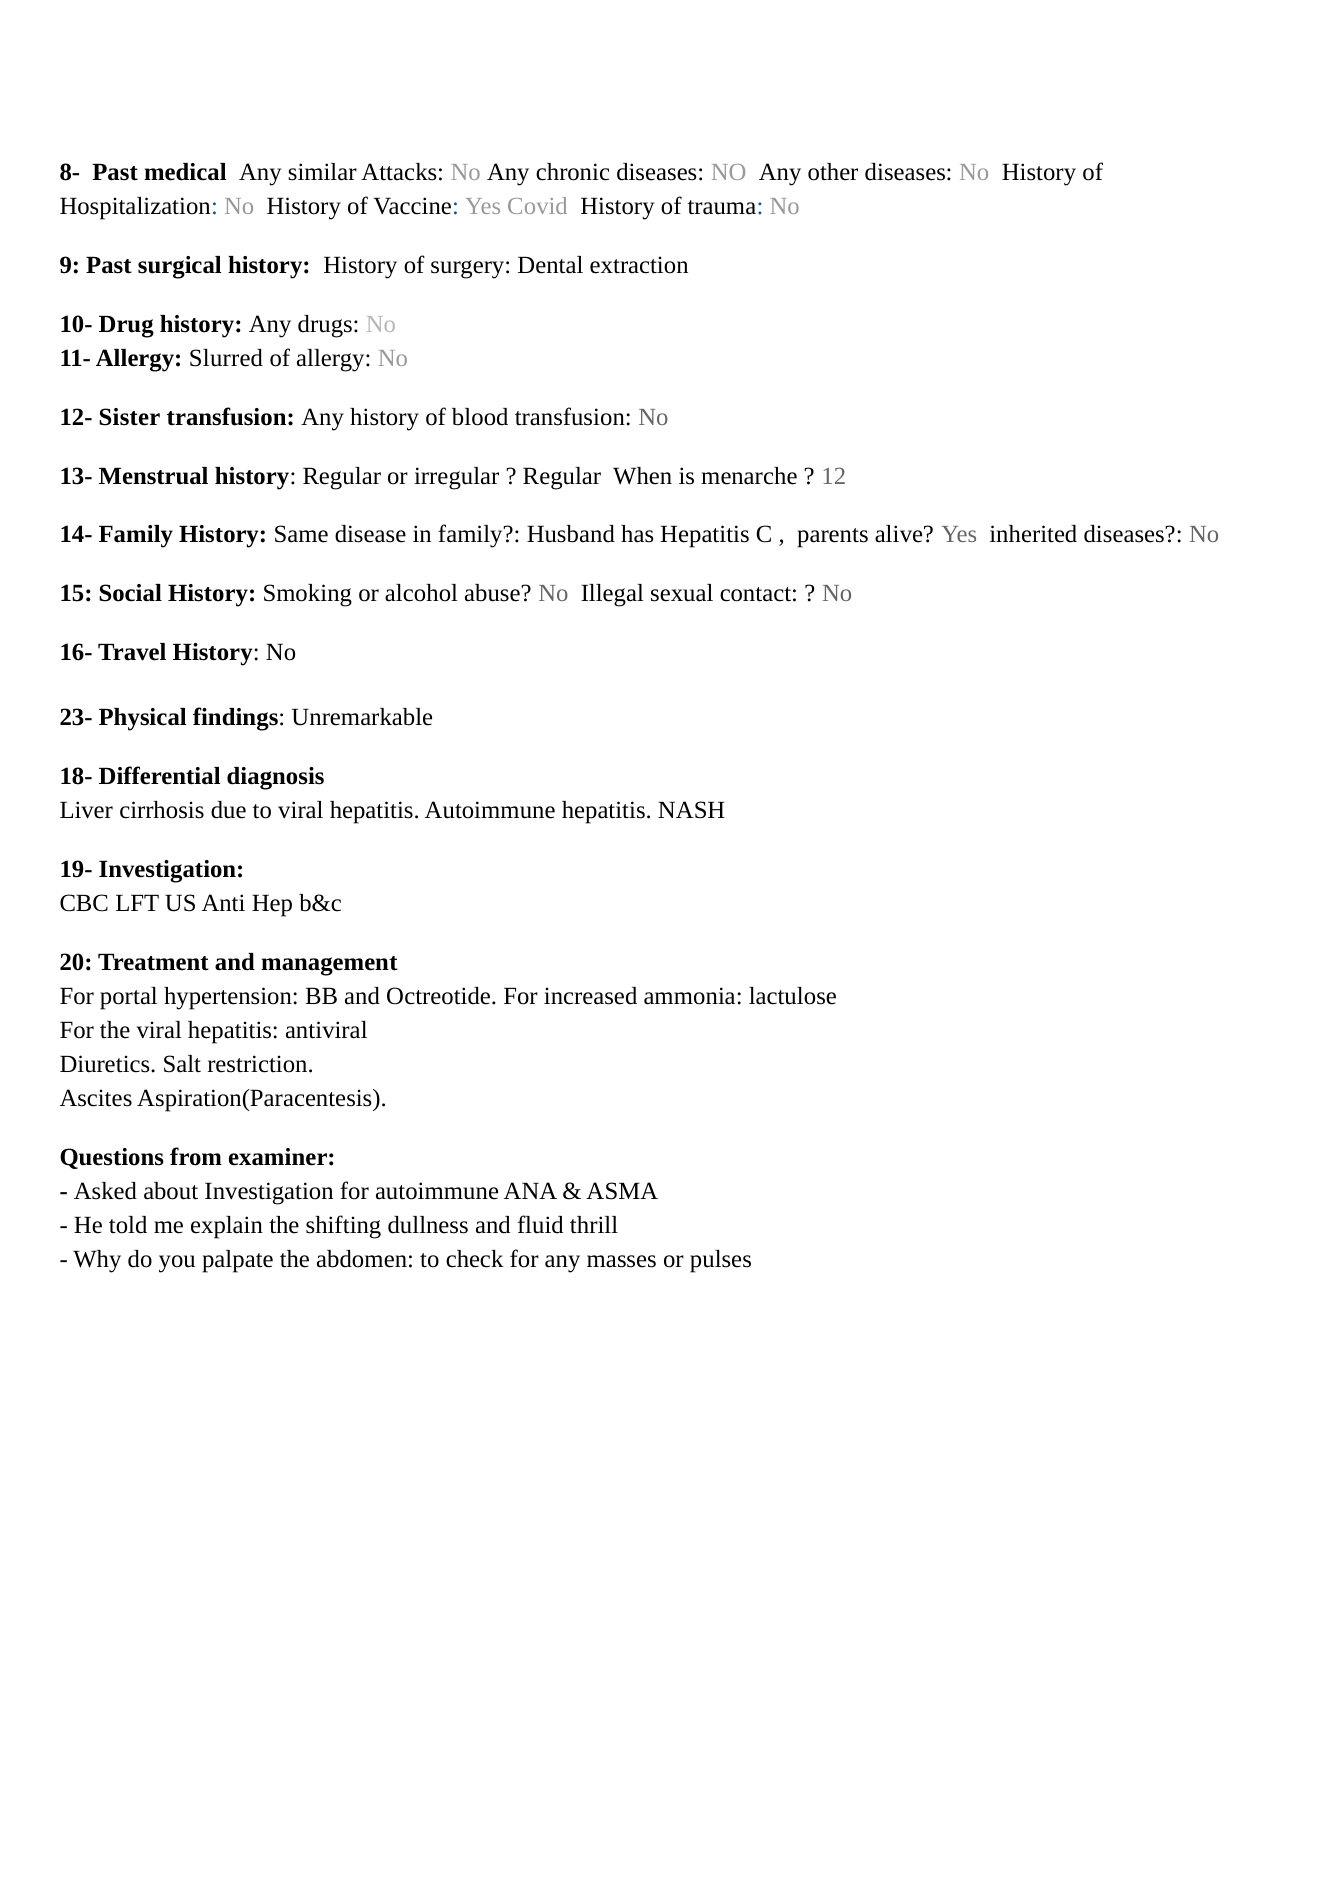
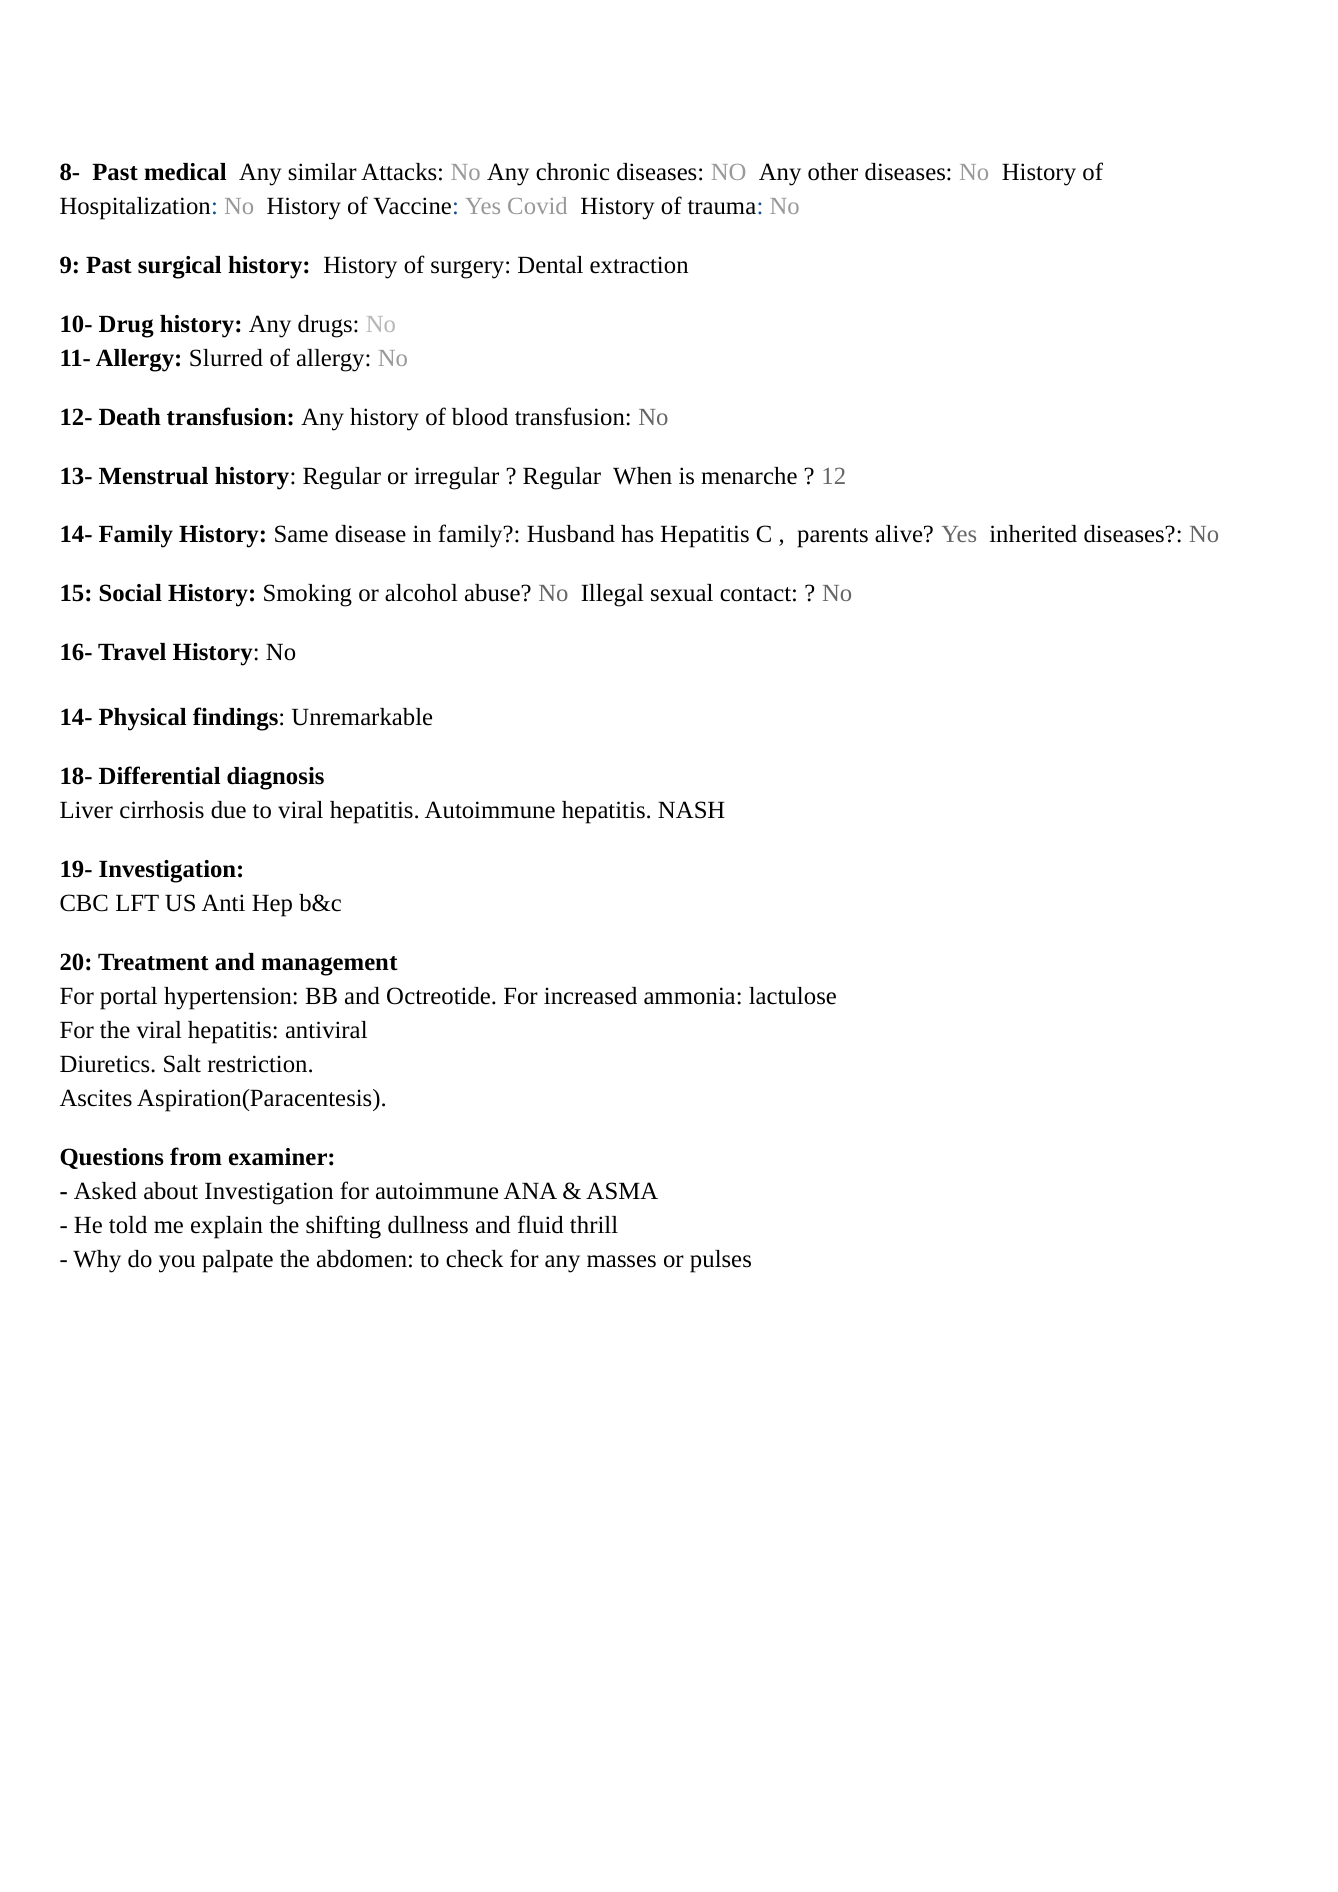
Sister: Sister -> Death (130, 417)
23-: 23- -> 14- (76, 717)
